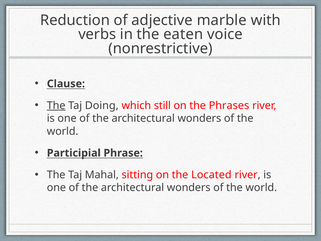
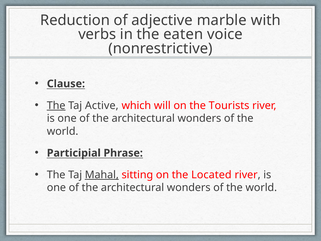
Doing: Doing -> Active (102, 105)
still: still -> will (162, 105)
Phrases: Phrases -> Tourists (229, 105)
Mahal underline: none -> present (102, 175)
